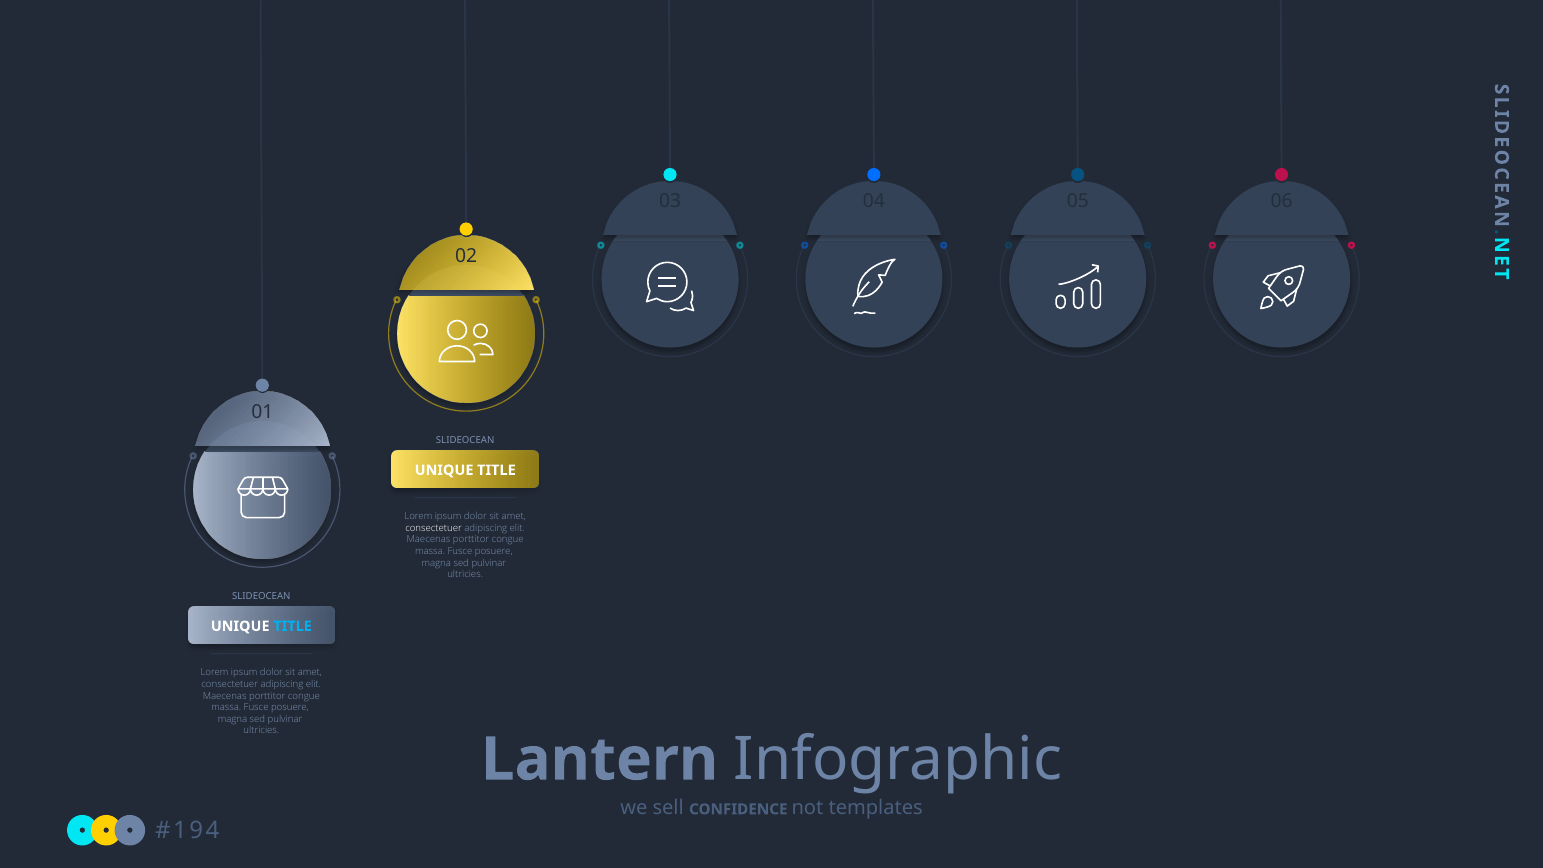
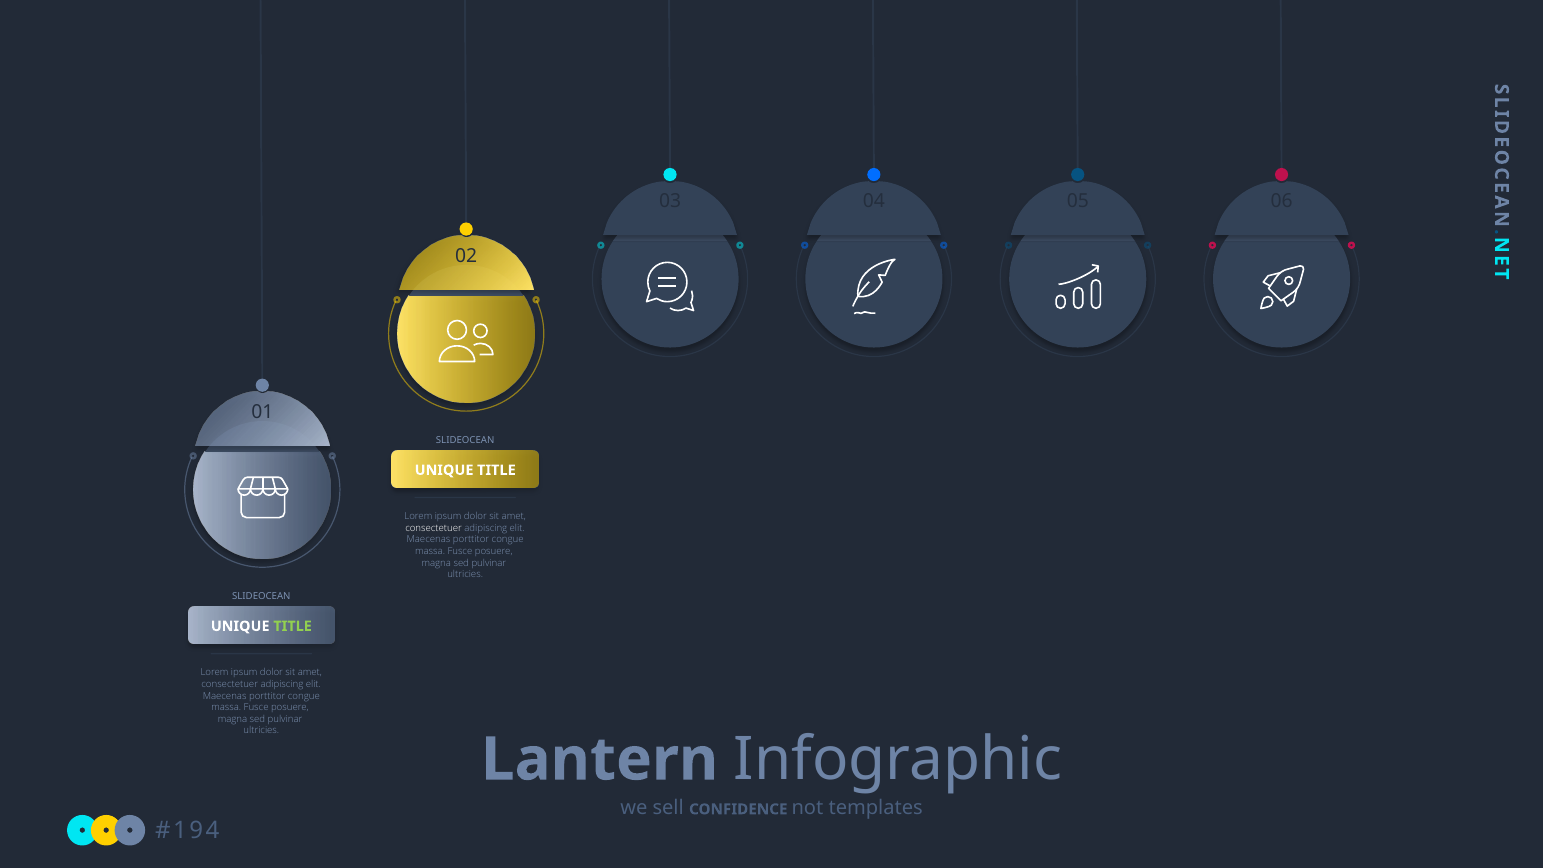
TITLE colour: light blue -> light green (293, 626)
